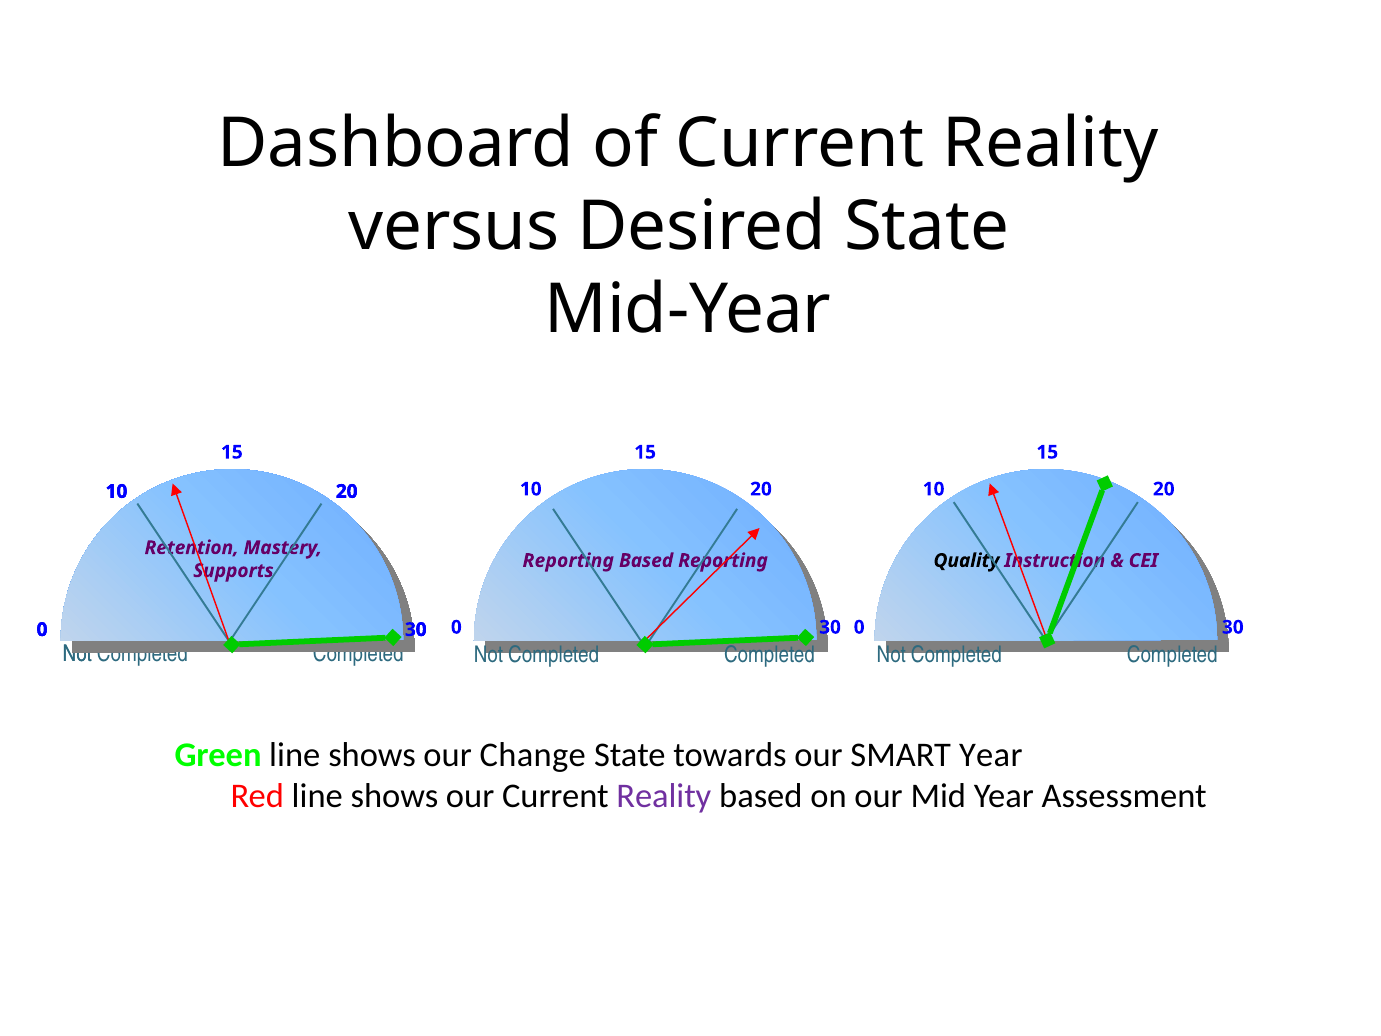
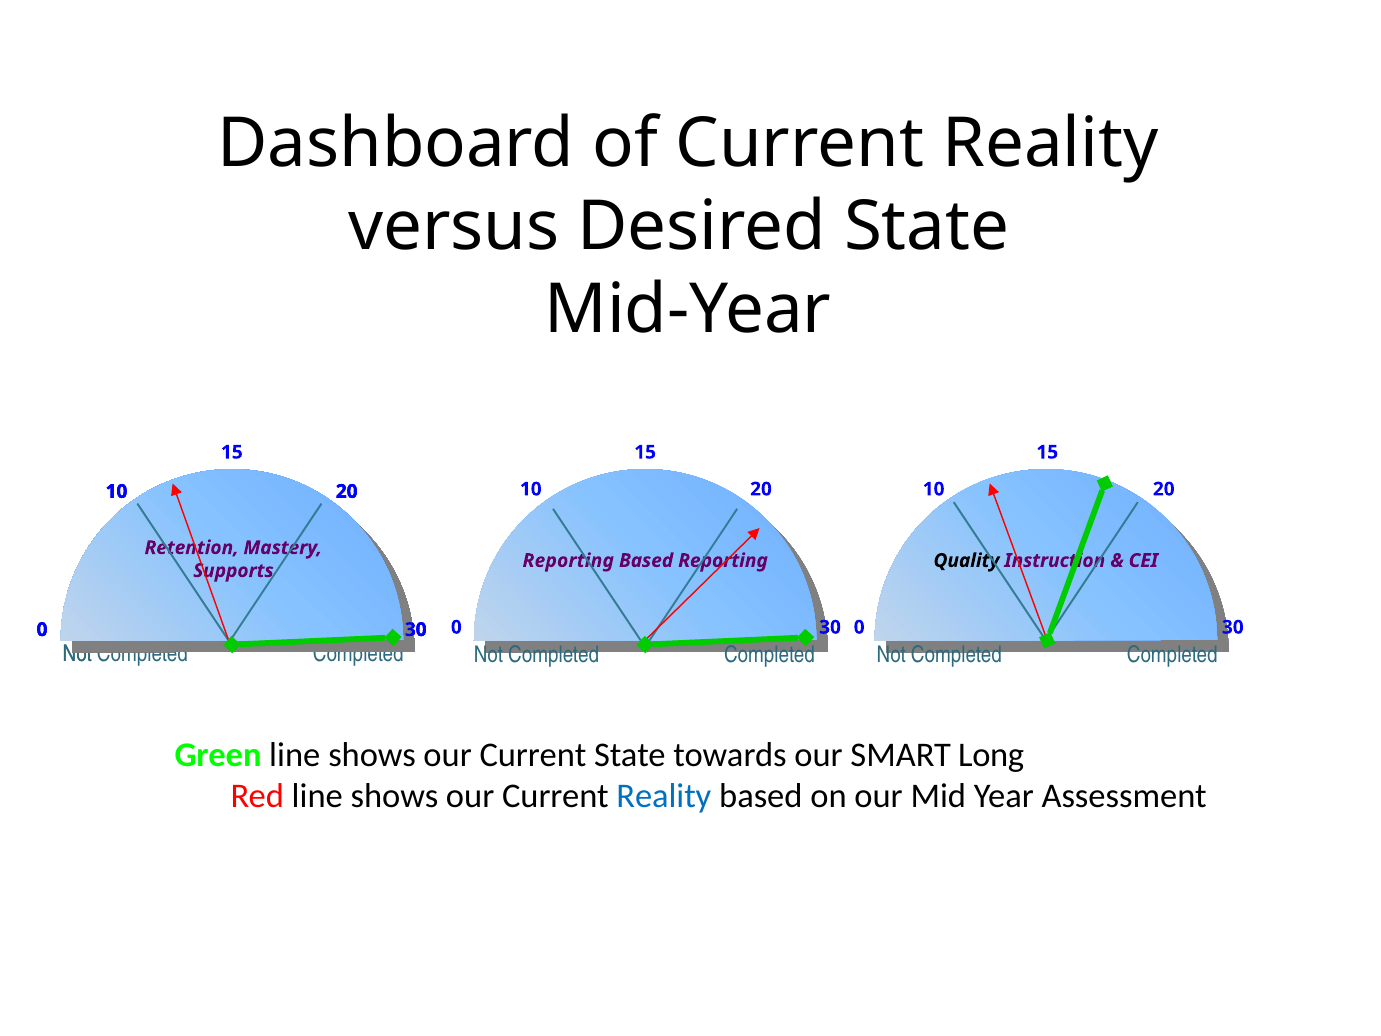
Change: Change -> Current (533, 755)
SMART Year: Year -> Long (991, 755)
Reality colour: purple -> blue (664, 796)
